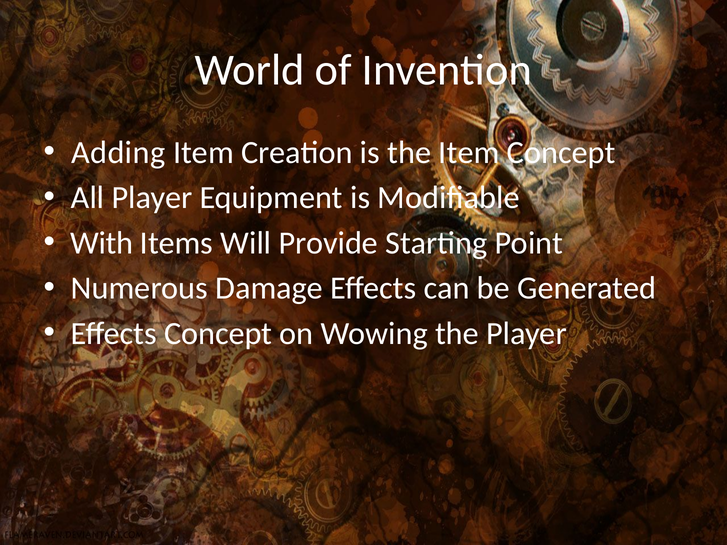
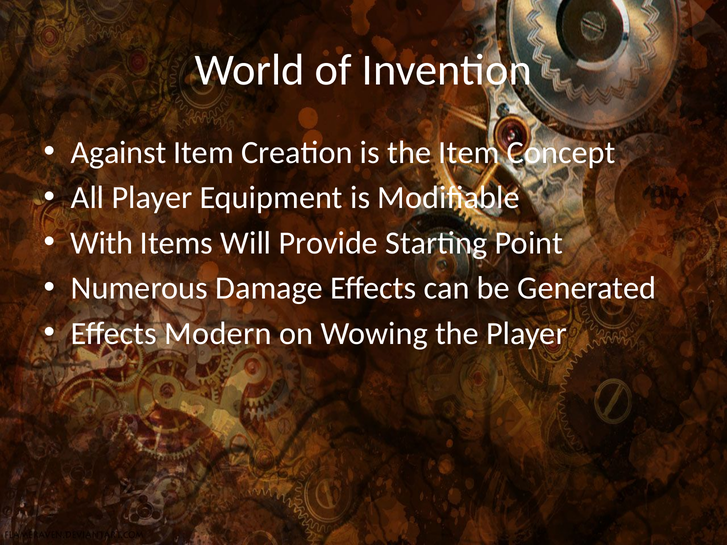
Adding: Adding -> Against (119, 153)
Effects Concept: Concept -> Modern (218, 334)
